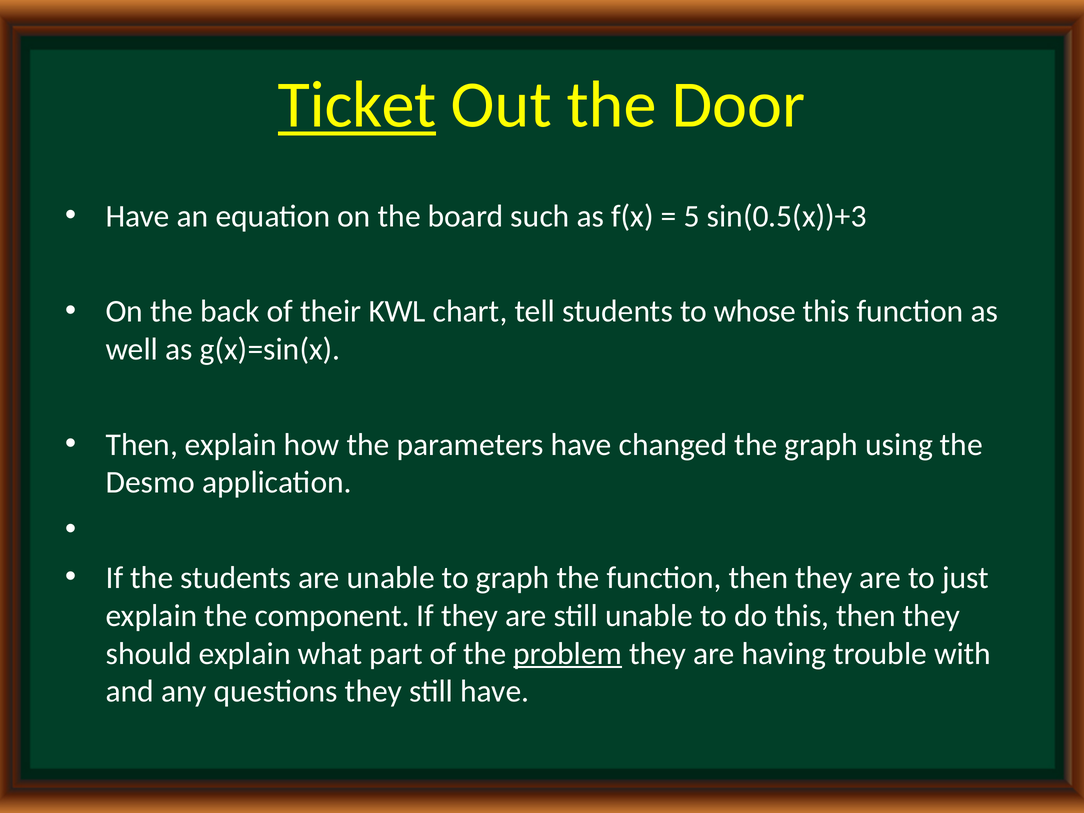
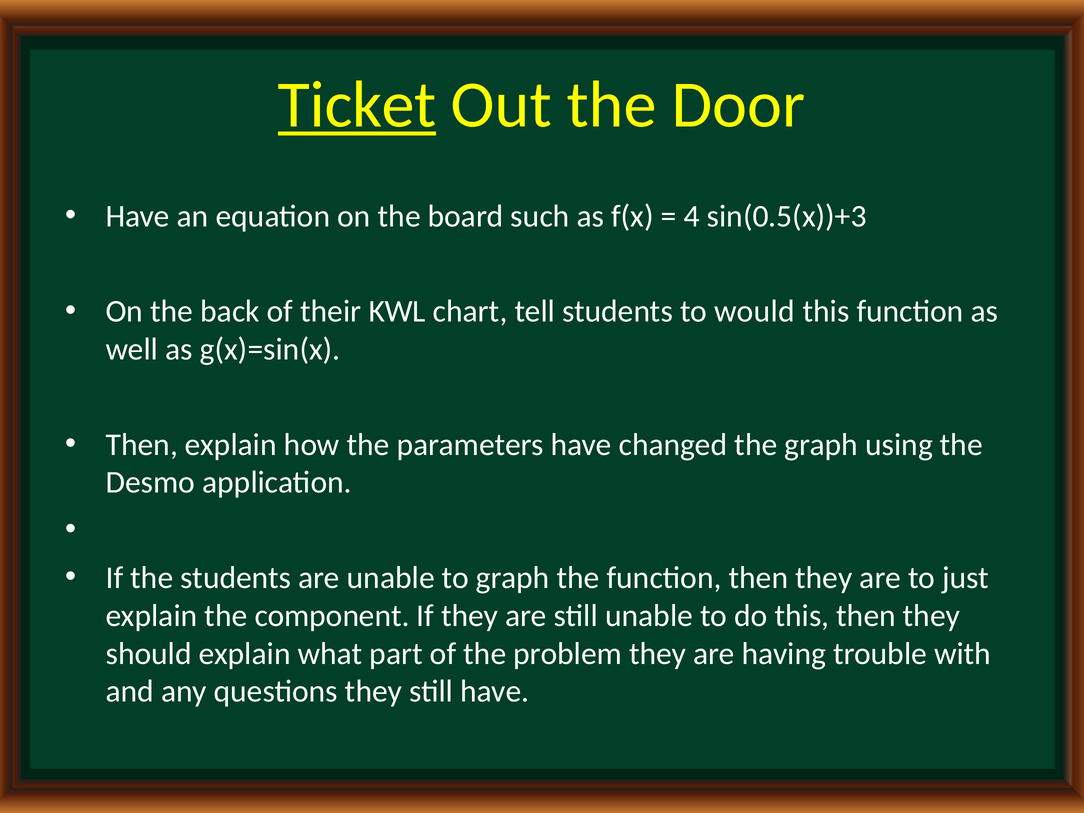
5: 5 -> 4 (692, 216)
whose: whose -> would (755, 311)
problem underline: present -> none (568, 654)
